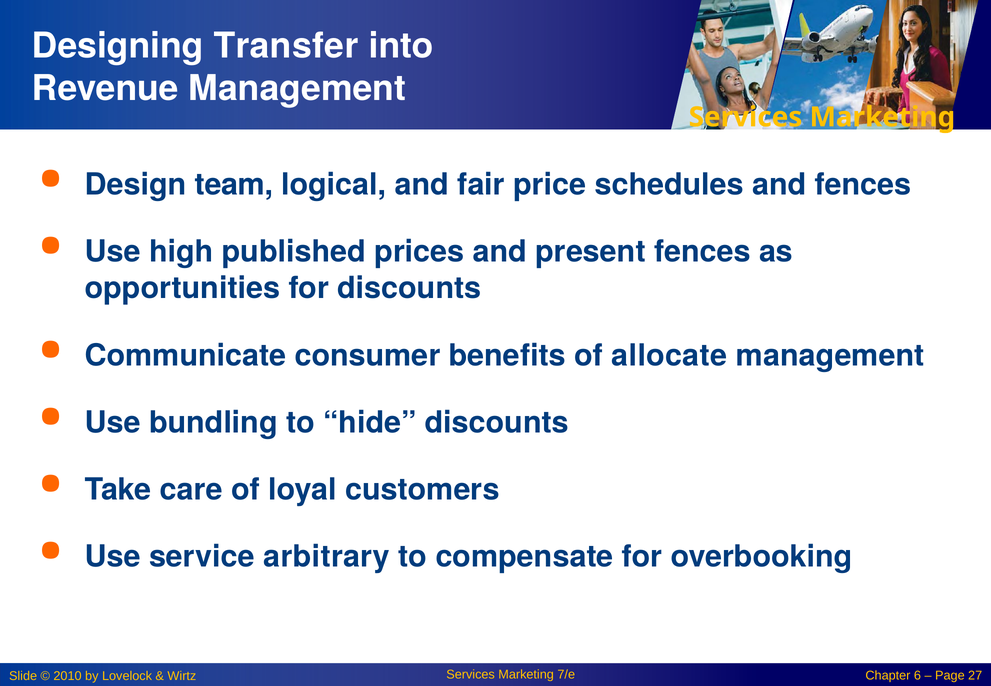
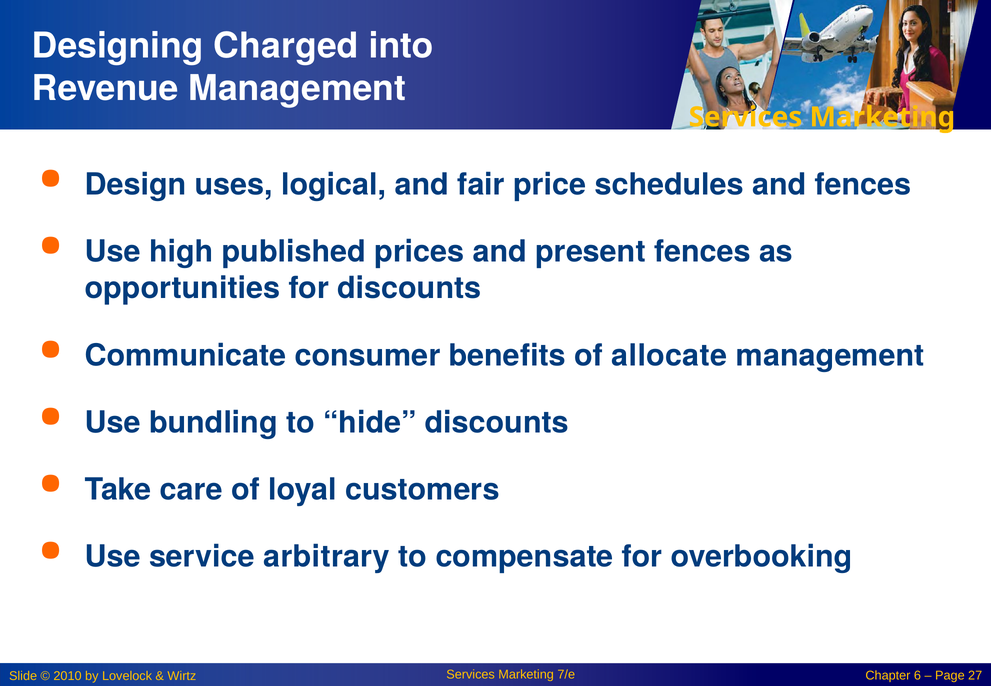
Transfer: Transfer -> Charged (286, 46)
team: team -> uses (234, 185)
